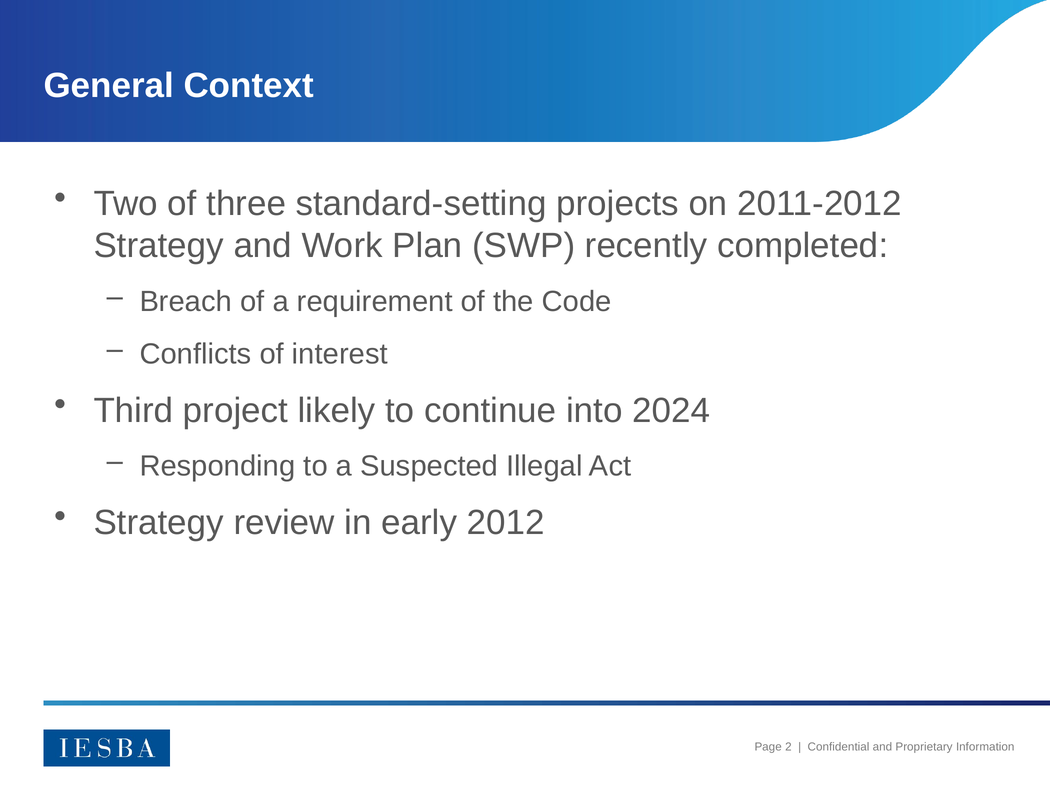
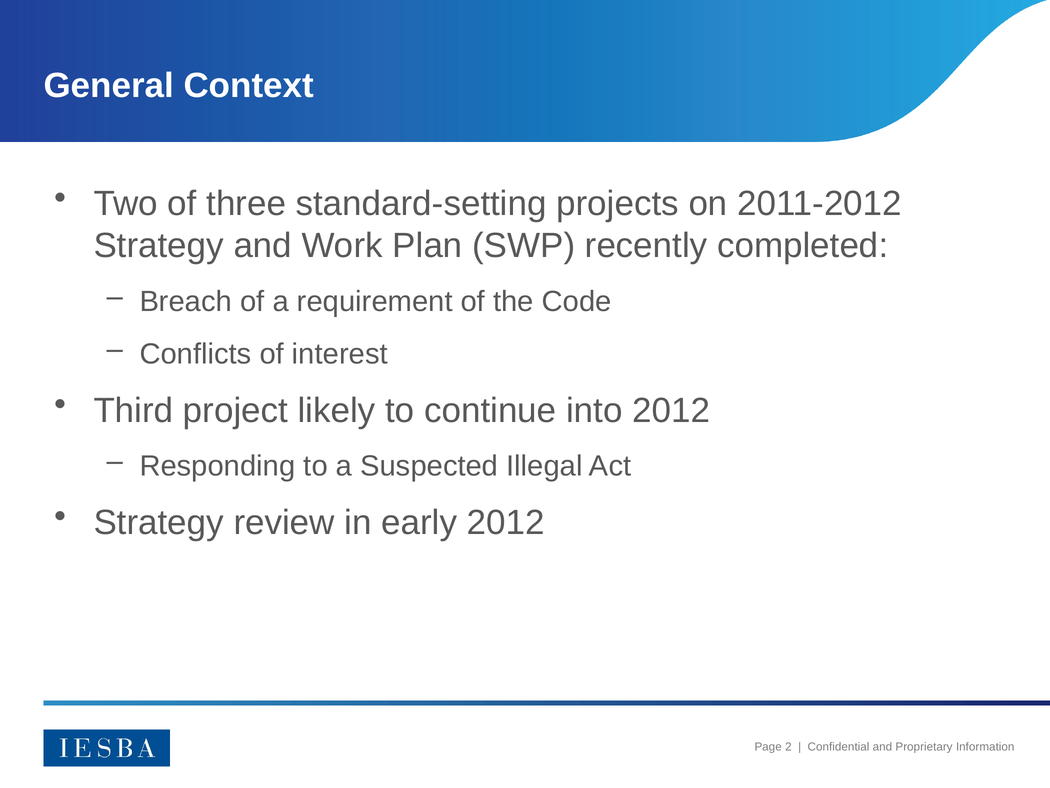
into 2024: 2024 -> 2012 (671, 410)
